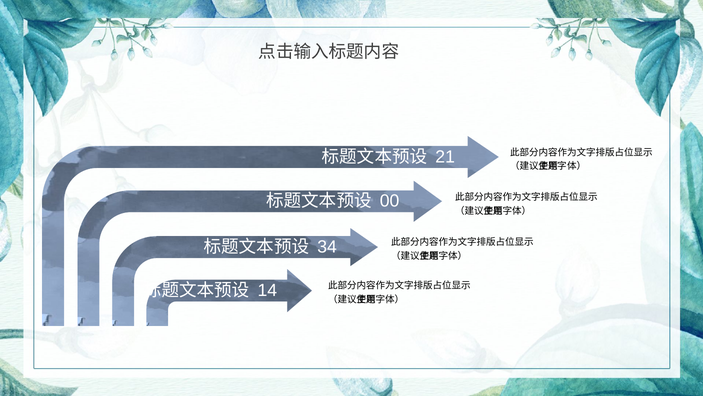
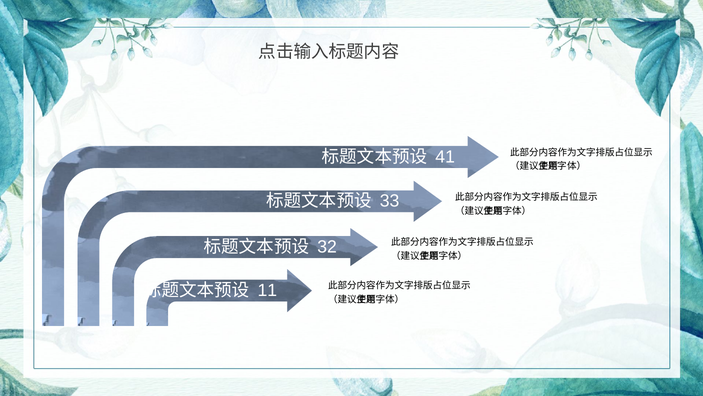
21: 21 -> 41 (445, 157)
00: 00 -> 33 (390, 201)
34: 34 -> 32 (327, 247)
14: 14 -> 11 (267, 290)
